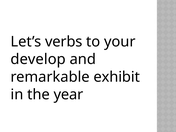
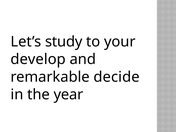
verbs: verbs -> study (64, 42)
exhibit: exhibit -> decide (117, 77)
